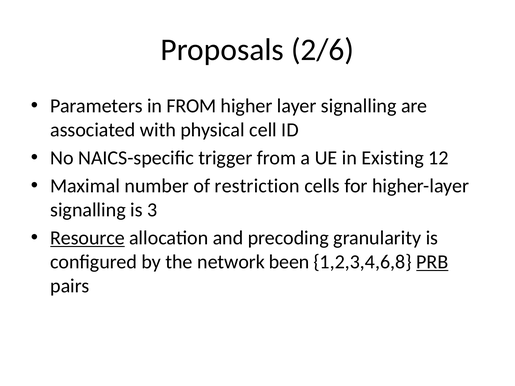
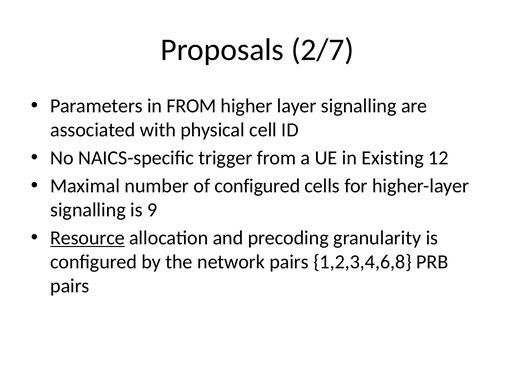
2/6: 2/6 -> 2/7 (323, 50)
of restriction: restriction -> configured (257, 186)
3: 3 -> 9 (152, 210)
network been: been -> pairs (289, 262)
PRB underline: present -> none (432, 262)
